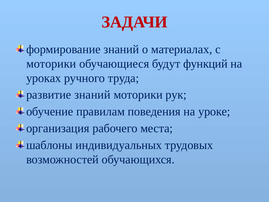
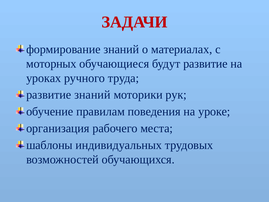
моторики: моторики -> моторных (51, 64)
будут функций: функций -> развитие (205, 64)
